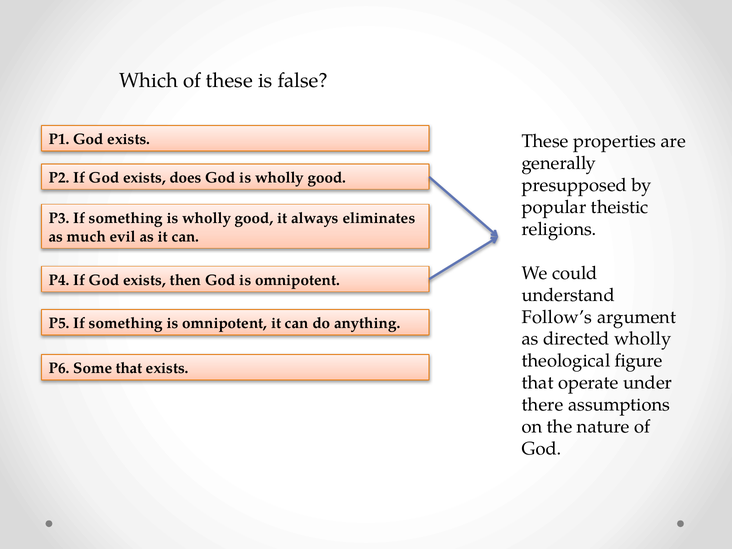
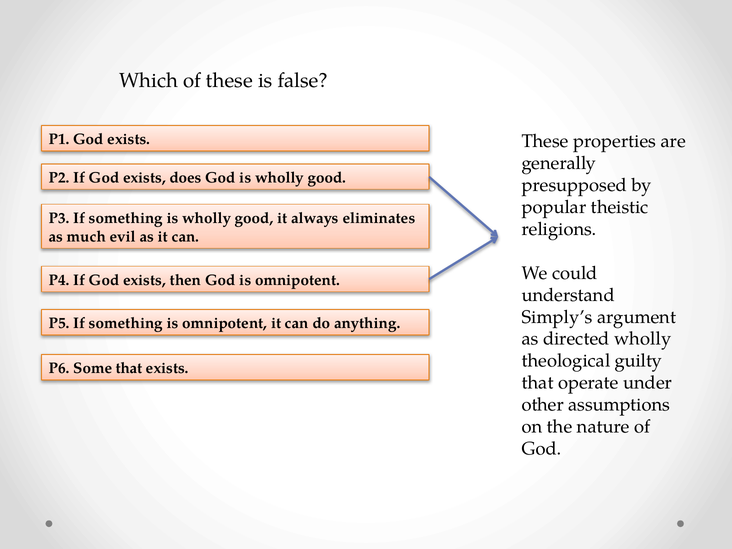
Follow’s: Follow’s -> Simply’s (557, 317)
figure: figure -> guilty (639, 361)
there: there -> other (543, 405)
